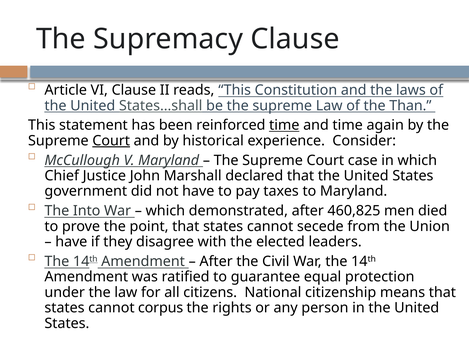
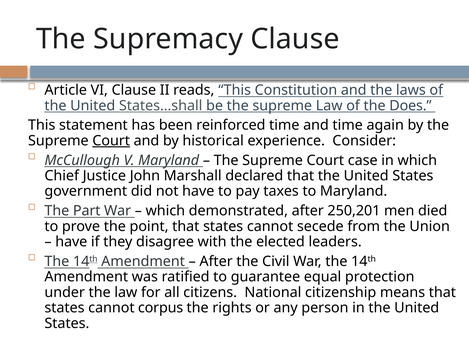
Than: Than -> Does (410, 106)
time underline: present -> none (284, 125)
Into: Into -> Part (87, 211)
460,825: 460,825 -> 250,201 (354, 211)
